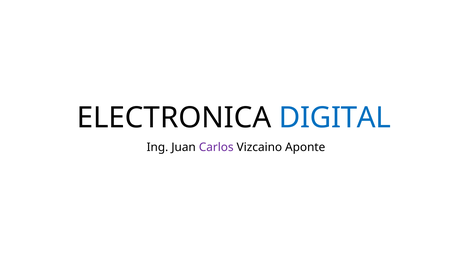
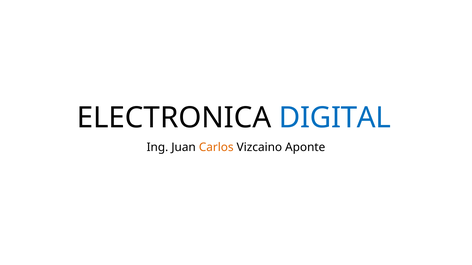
Carlos colour: purple -> orange (216, 148)
